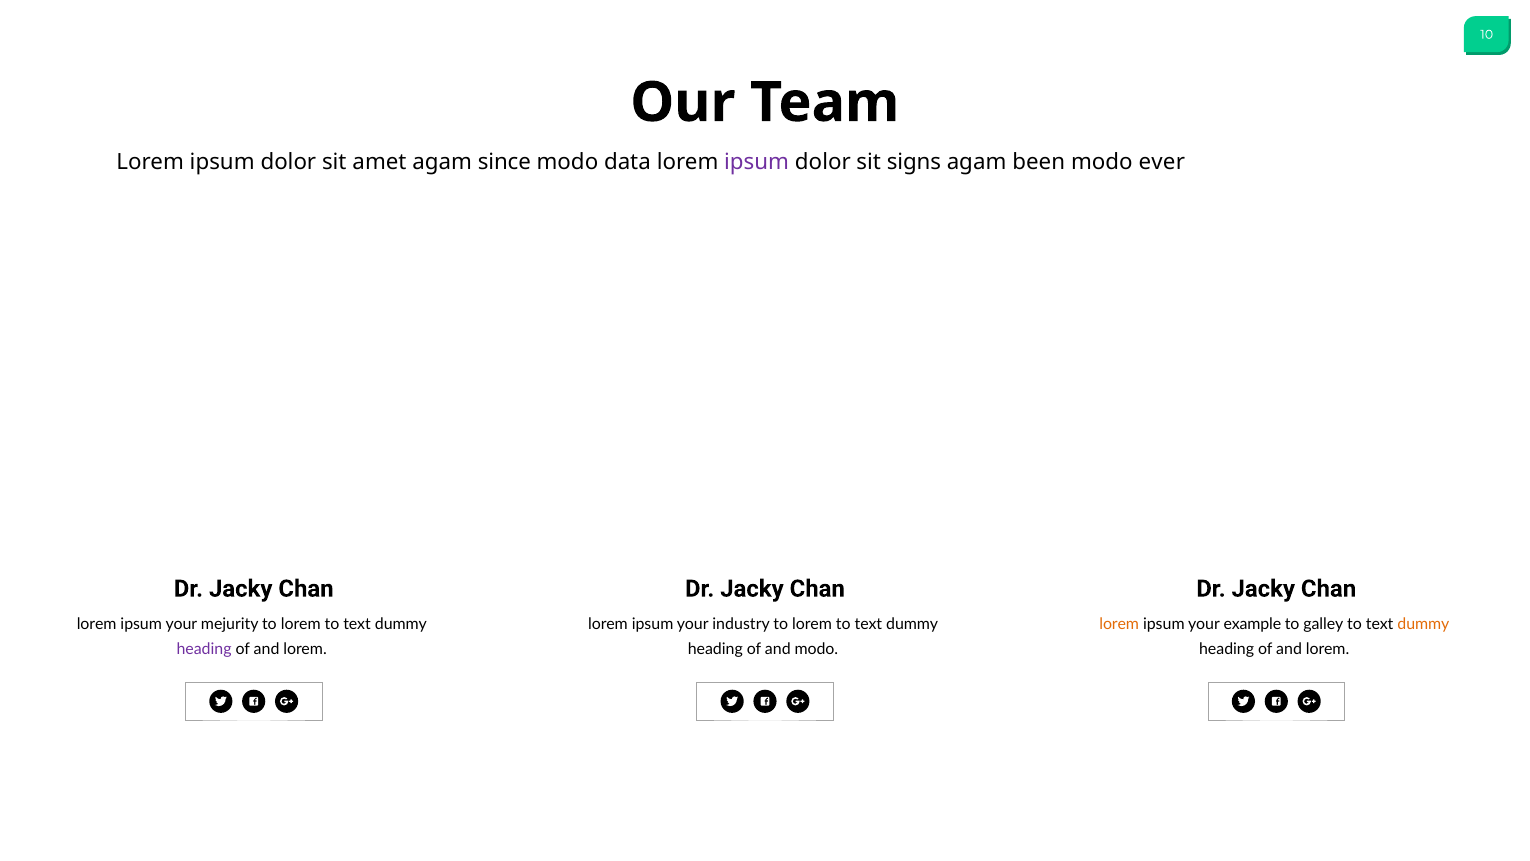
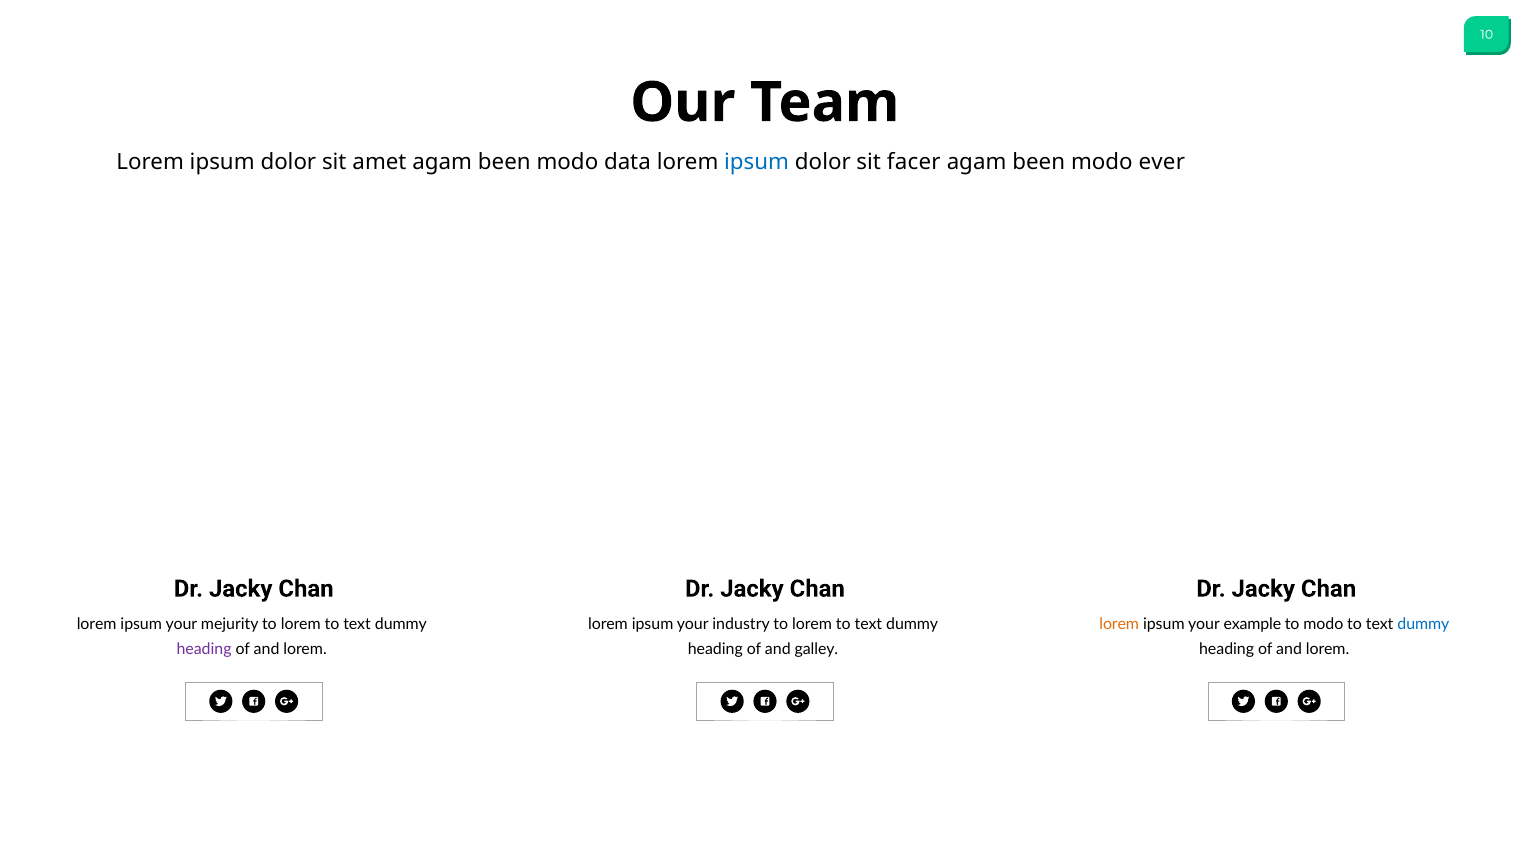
amet agam since: since -> been (504, 162)
ipsum colour: purple -> blue (757, 162)
signs: signs -> facer (914, 162)
to galley: galley -> modo (1323, 624)
dummy colour: orange -> blue (1423, 624)
and modo: modo -> galley (816, 649)
